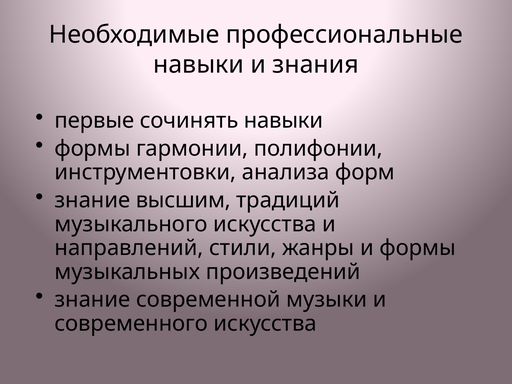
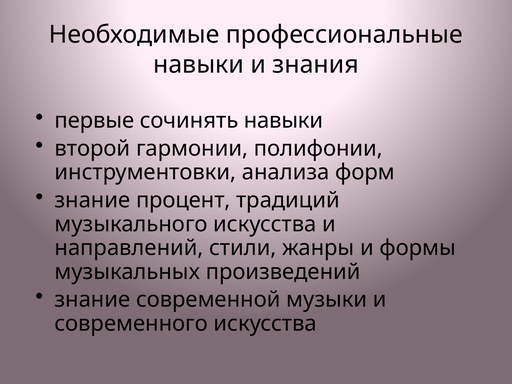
формы: формы -> второй (92, 149)
высшим: высшим -> процент (183, 200)
